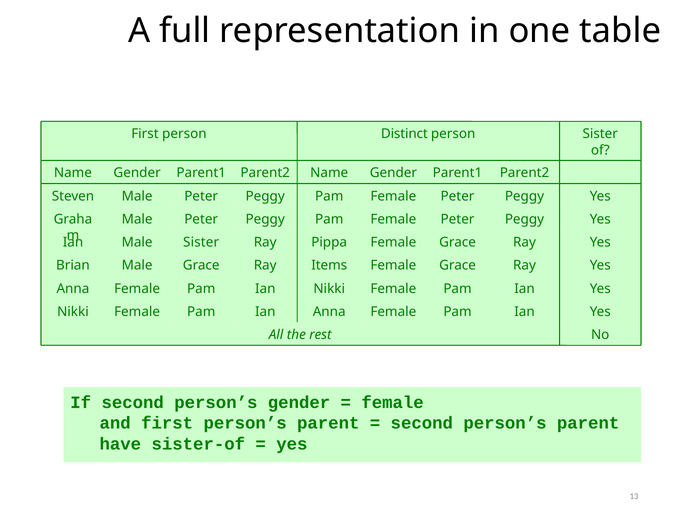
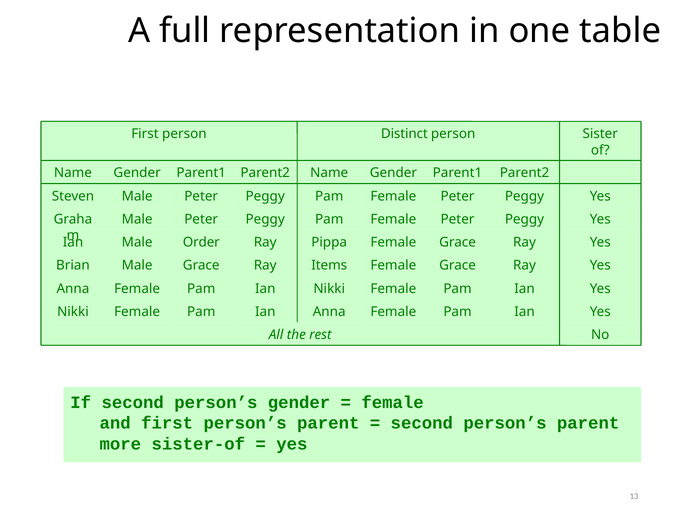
Sister: Sister -> Order (201, 242)
have: have -> more (120, 444)
